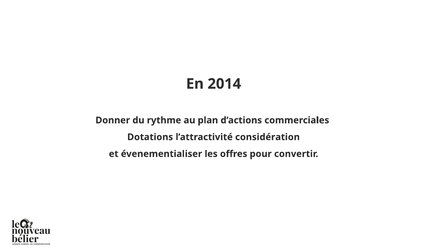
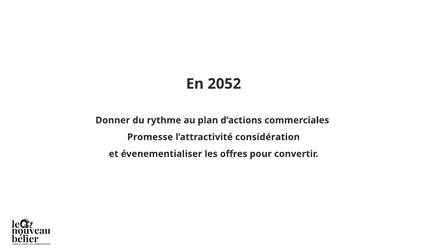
2014: 2014 -> 2052 (224, 84)
Dotations: Dotations -> Promesse (150, 137)
